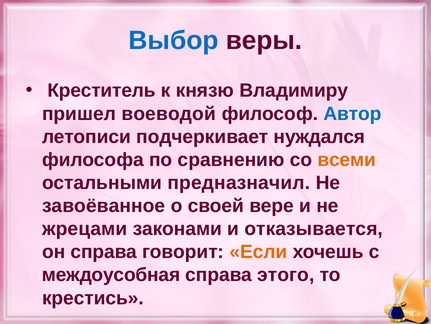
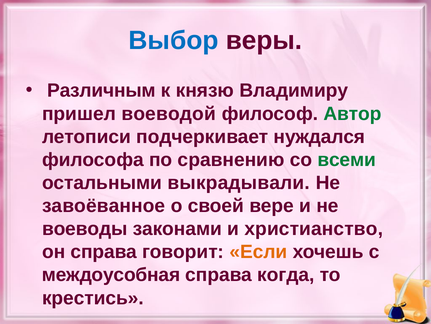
Креститель: Креститель -> Различным (102, 90)
Автор colour: blue -> green (352, 113)
всеми colour: orange -> green (347, 159)
предназначил: предназначил -> выкрадывали (239, 182)
жрецами: жрецами -> воеводы (85, 228)
отказывается: отказывается -> христианство (314, 228)
этого: этого -> когда (286, 274)
